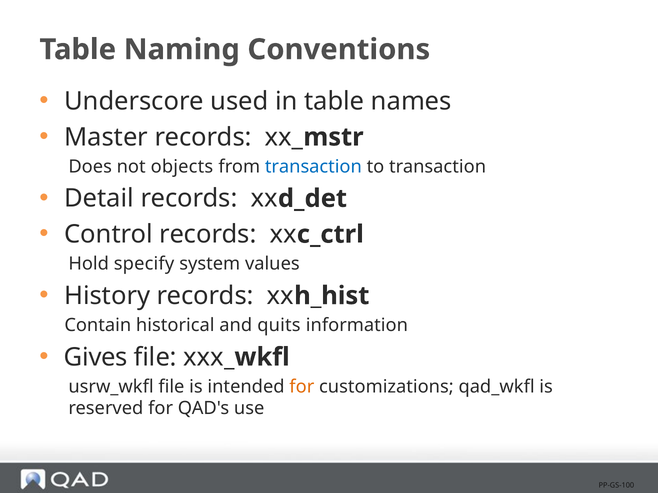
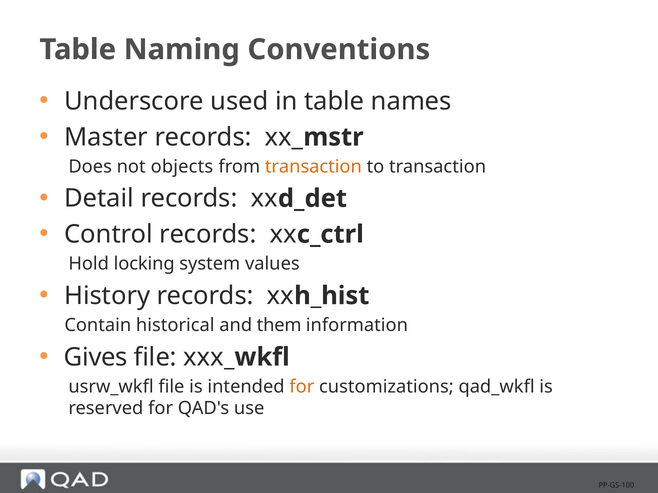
transaction colour: blue -> orange (313, 167)
specify: specify -> locking (144, 264)
quits: quits -> them (279, 325)
